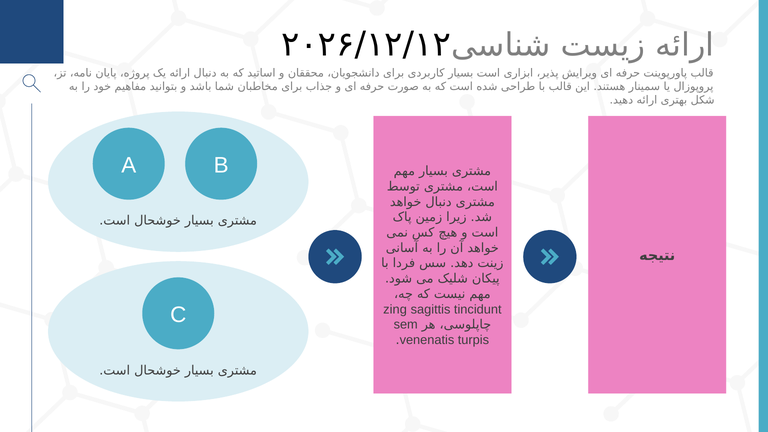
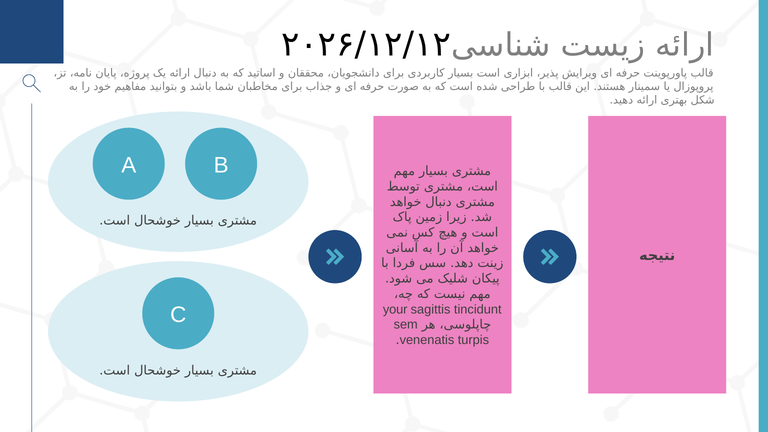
zing: zing -> your (395, 309)
